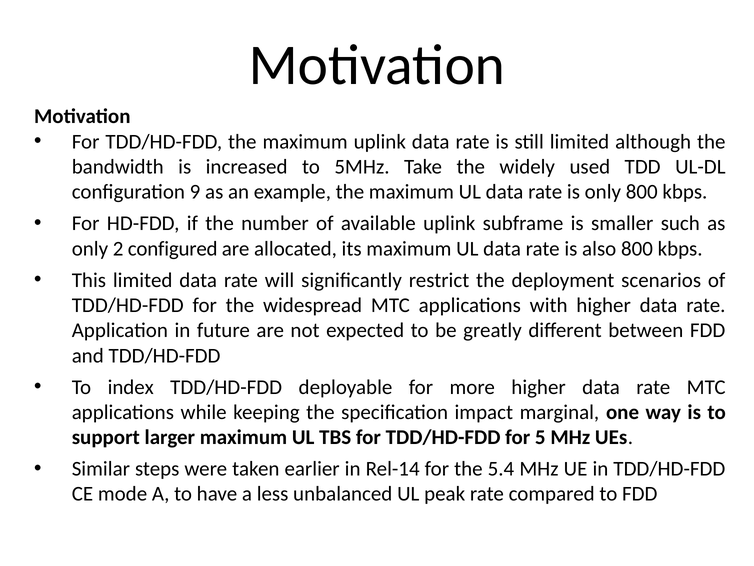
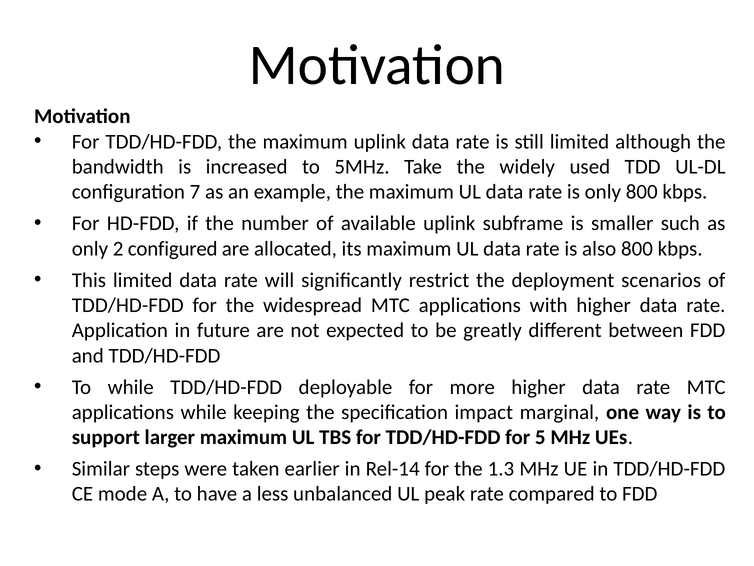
9: 9 -> 7 (195, 192)
To index: index -> while (131, 387)
5.4: 5.4 -> 1.3 (501, 468)
